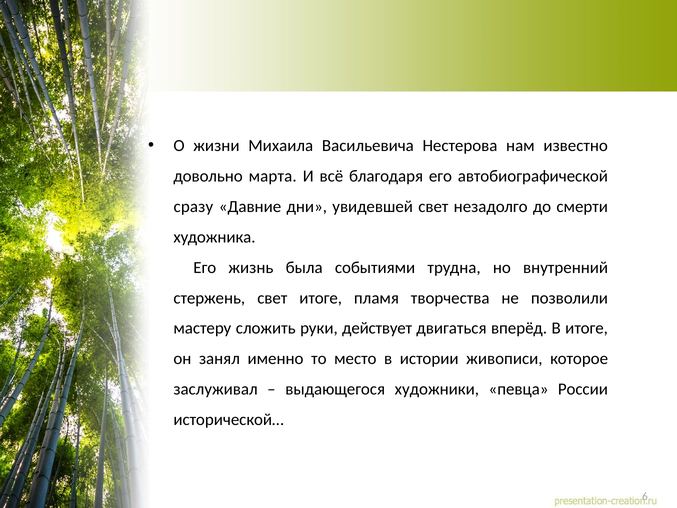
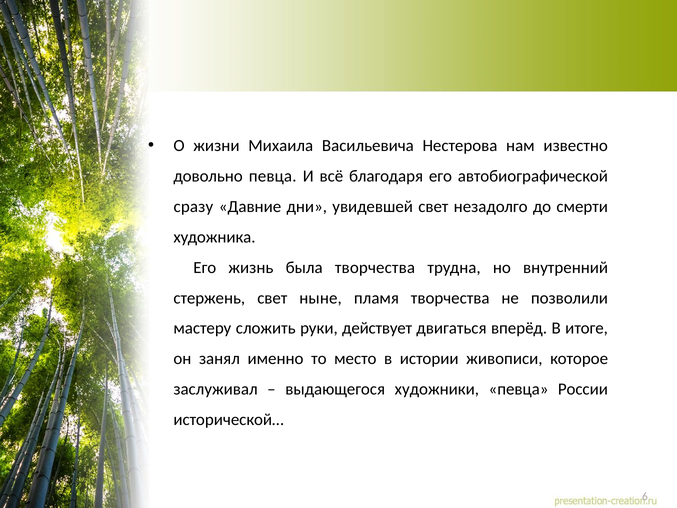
довольно марта: марта -> певца (273, 176)
была событиями: событиями -> творчества (375, 267)
свет итоге: итоге -> ныне (321, 298)
